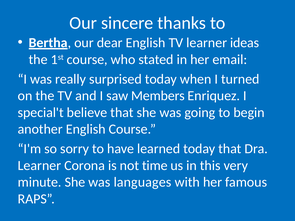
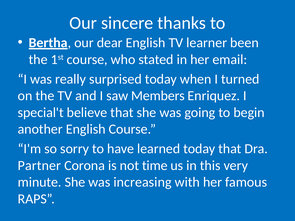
ideas: ideas -> been (244, 43)
Learner: Learner -> Partner (39, 166)
languages: languages -> increasing (142, 182)
